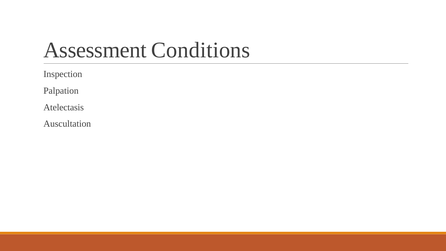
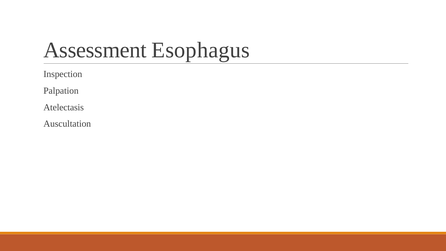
Conditions: Conditions -> Esophagus (201, 50)
